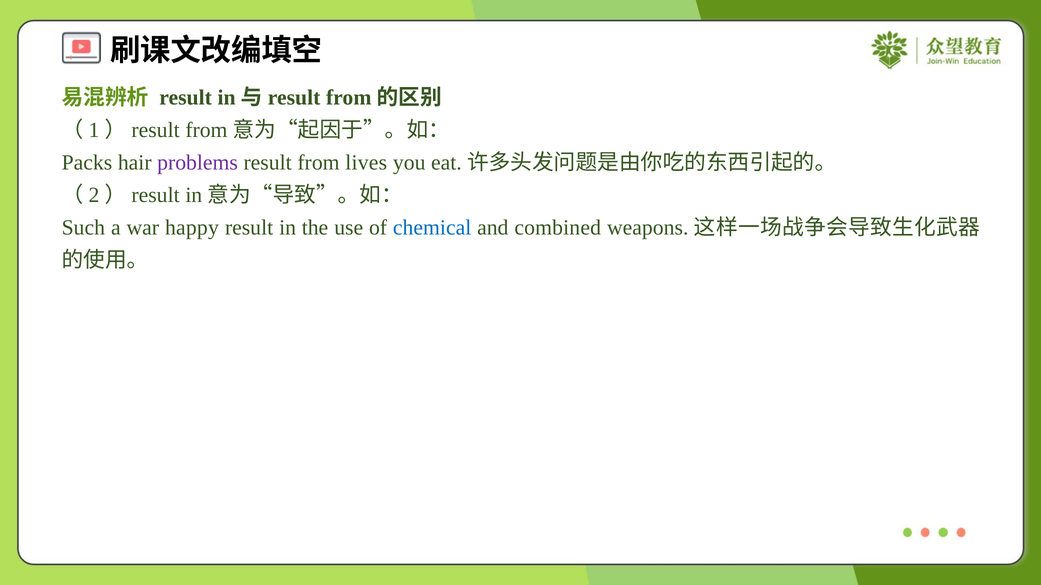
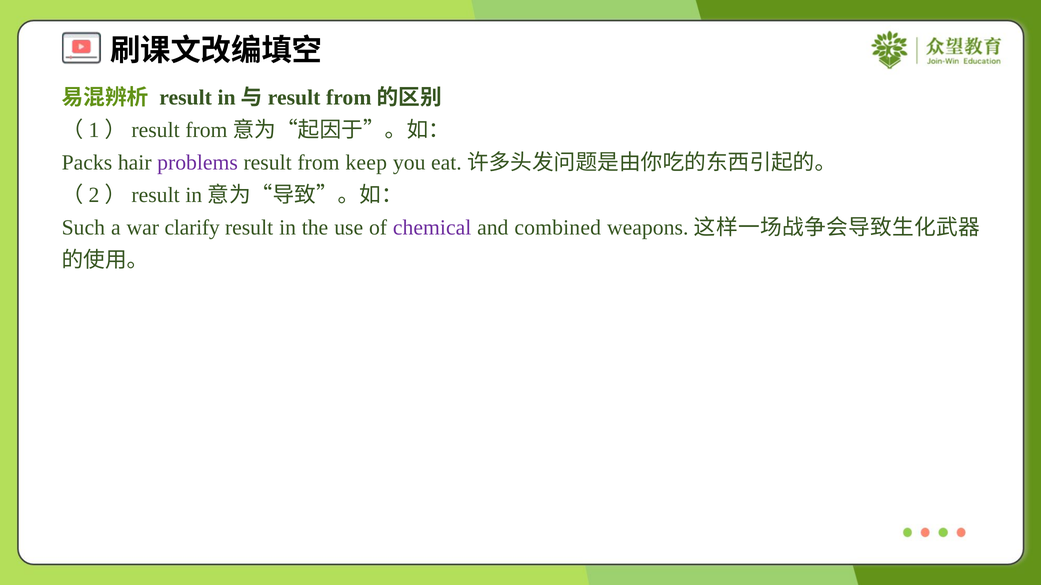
lives: lives -> keep (366, 163)
happy: happy -> clarify (192, 228)
chemical colour: blue -> purple (432, 228)
